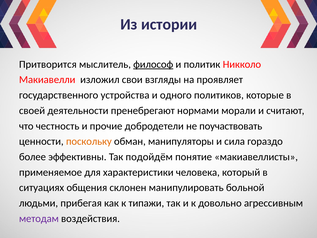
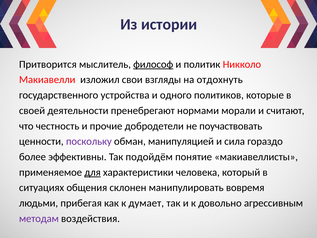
проявляет: проявляет -> отдохнуть (220, 80)
поскольку colour: orange -> purple (89, 141)
манипуляторы: манипуляторы -> манипуляцией (181, 141)
для underline: none -> present (93, 172)
больной: больной -> вовремя (245, 188)
типажи: типажи -> думает (146, 203)
